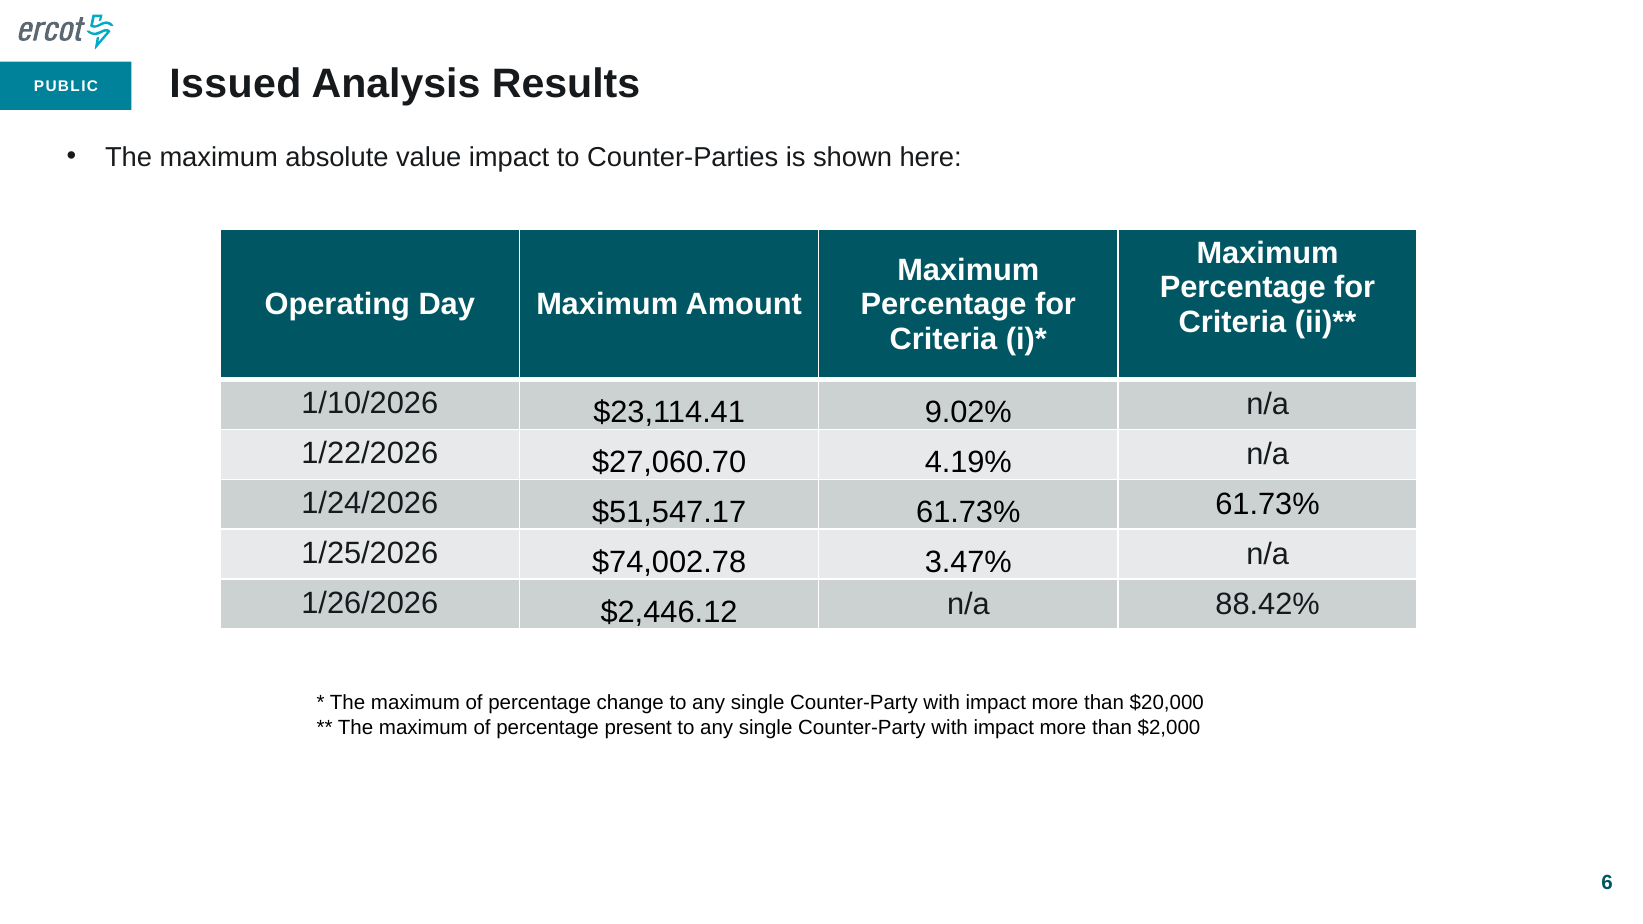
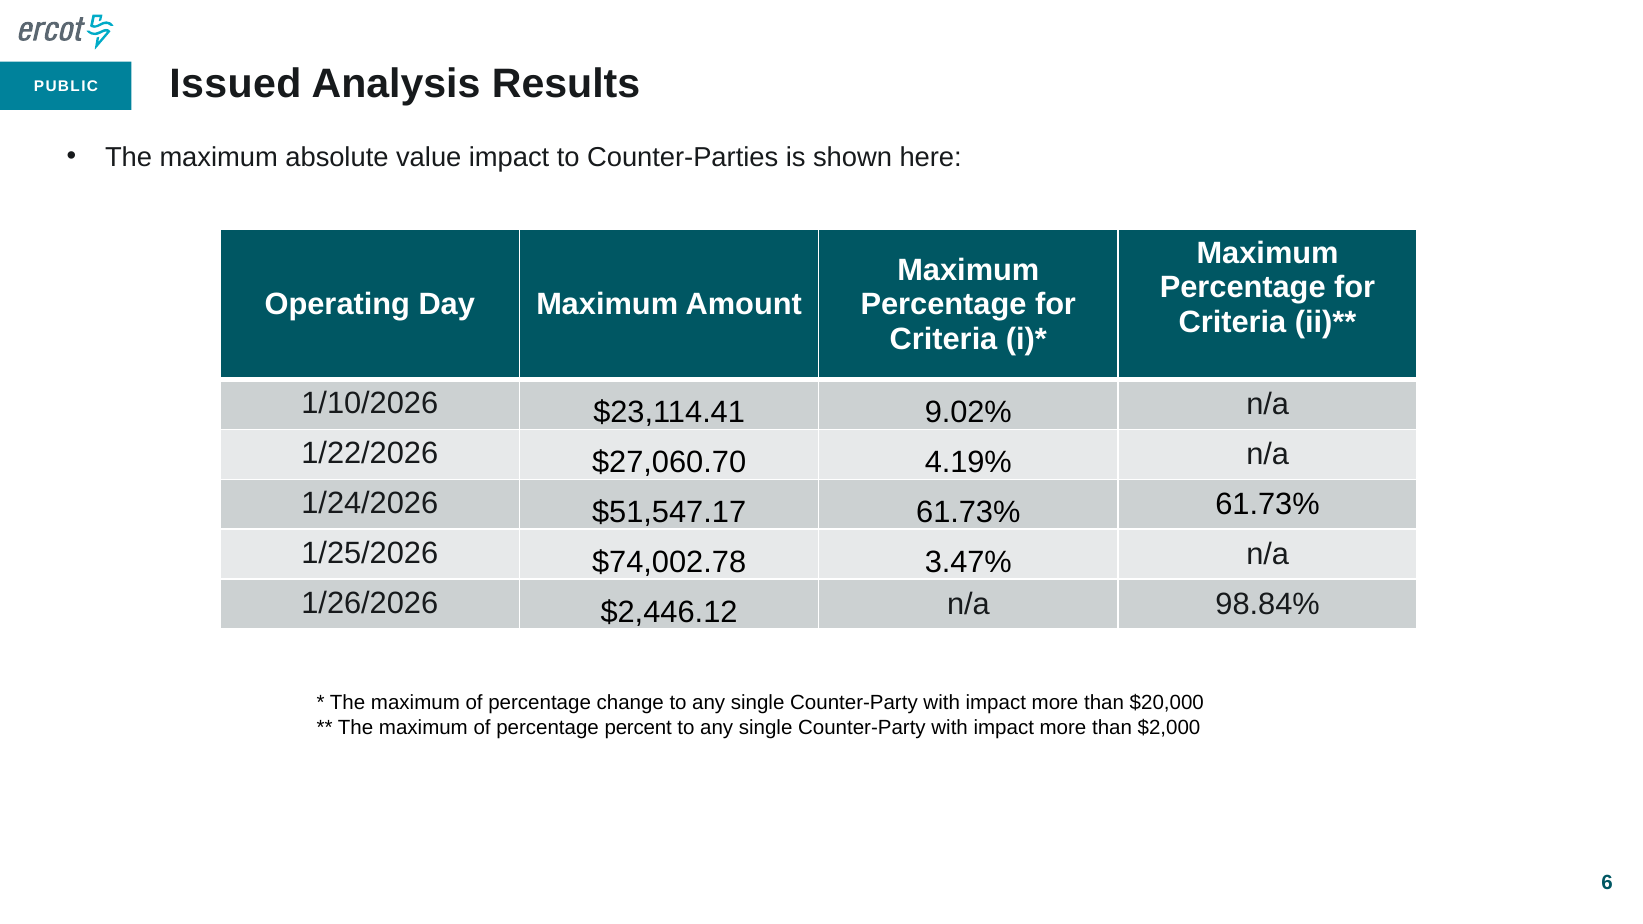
88.42%: 88.42% -> 98.84% (1268, 605)
present: present -> percent (638, 728)
